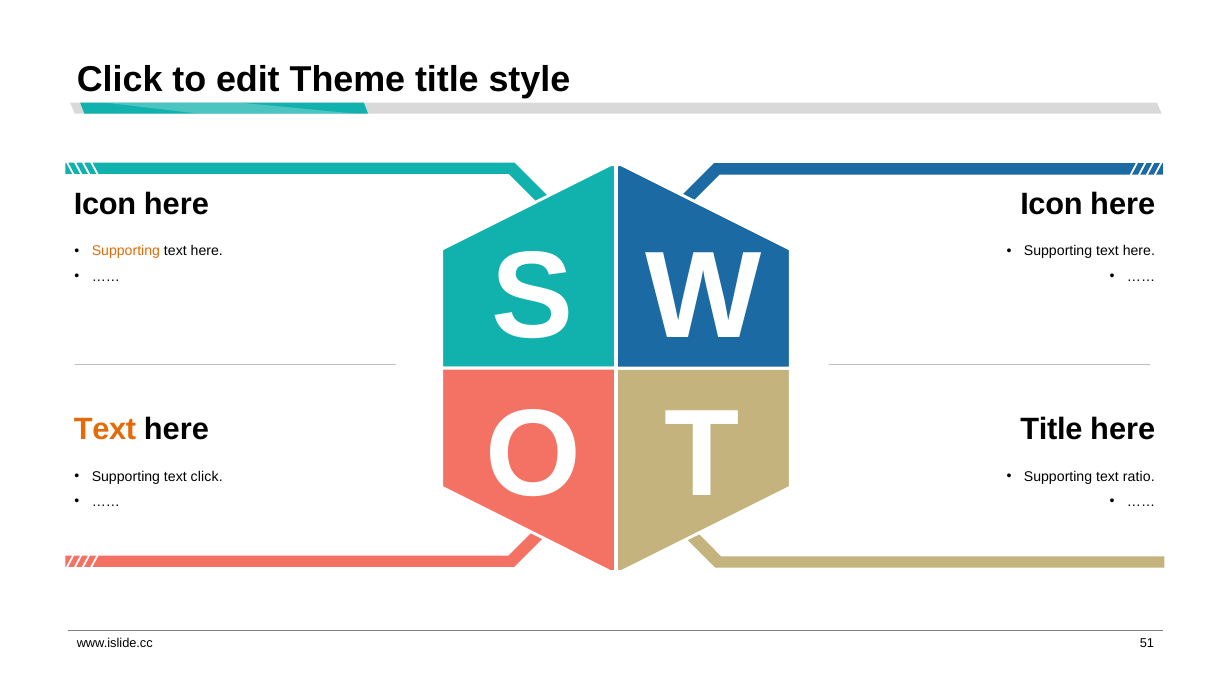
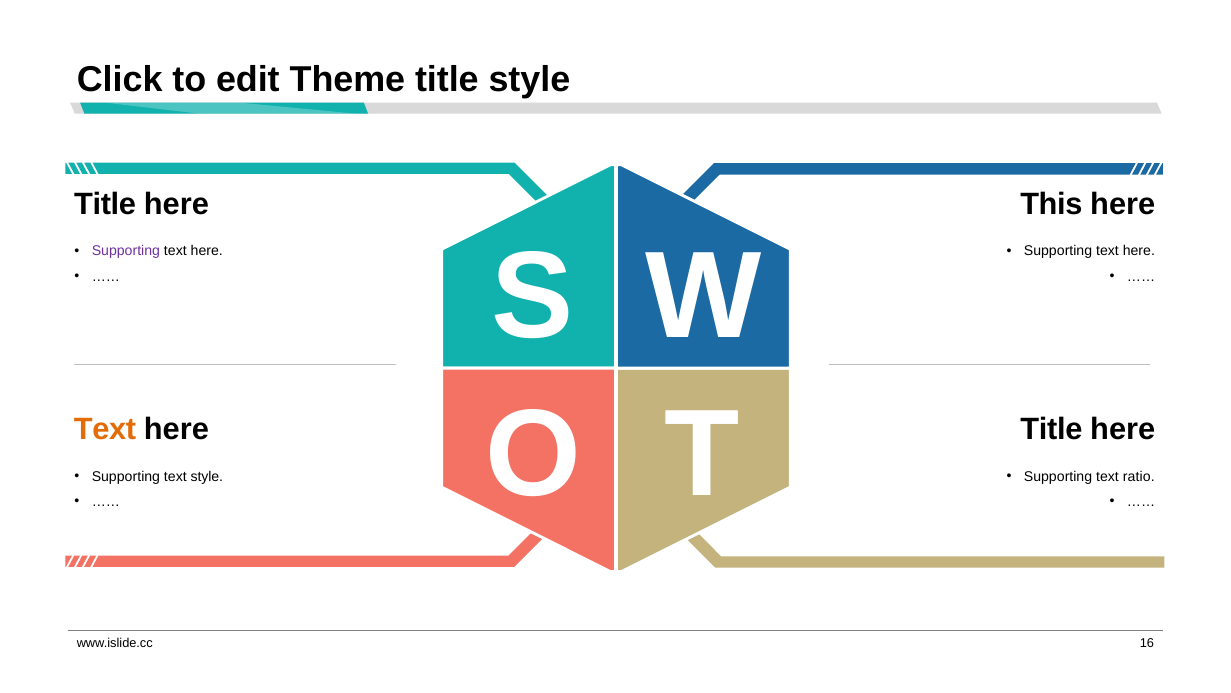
Icon: Icon -> Title (105, 204)
Icon: Icon -> This (1051, 204)
Supporting colour: orange -> purple (126, 251)
text click: click -> style (207, 476)
51: 51 -> 16 (1147, 643)
